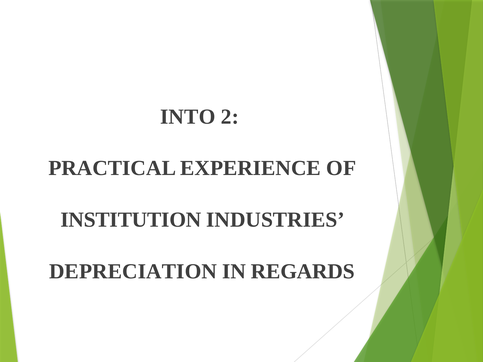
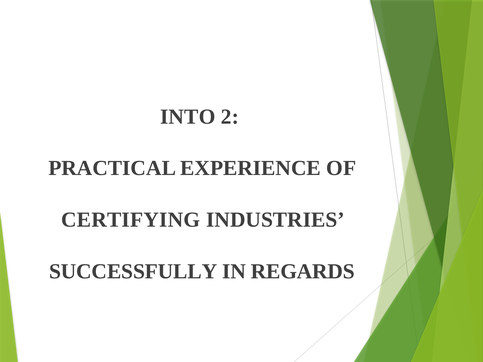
INSTITUTION: INSTITUTION -> CERTIFYING (131, 220)
DEPRECIATION: DEPRECIATION -> SUCCESSFULLY (133, 271)
